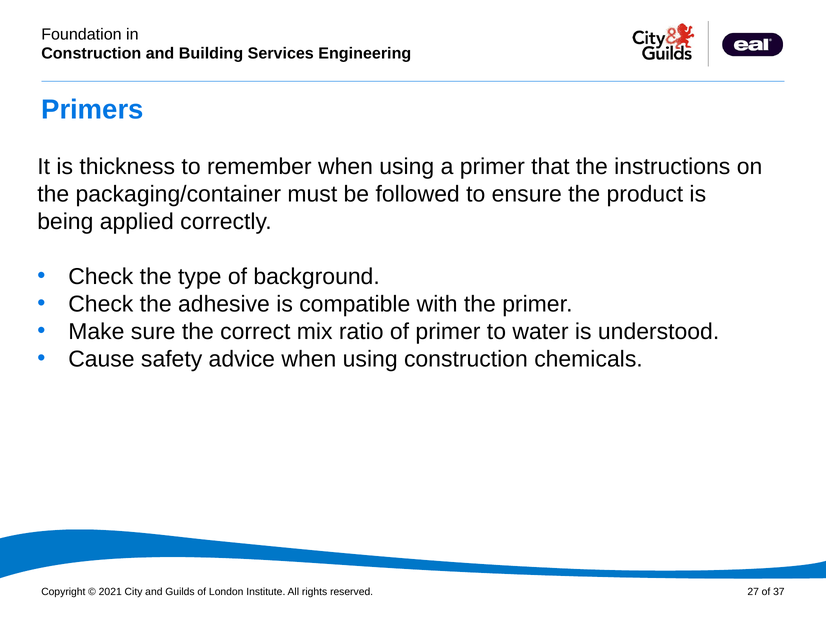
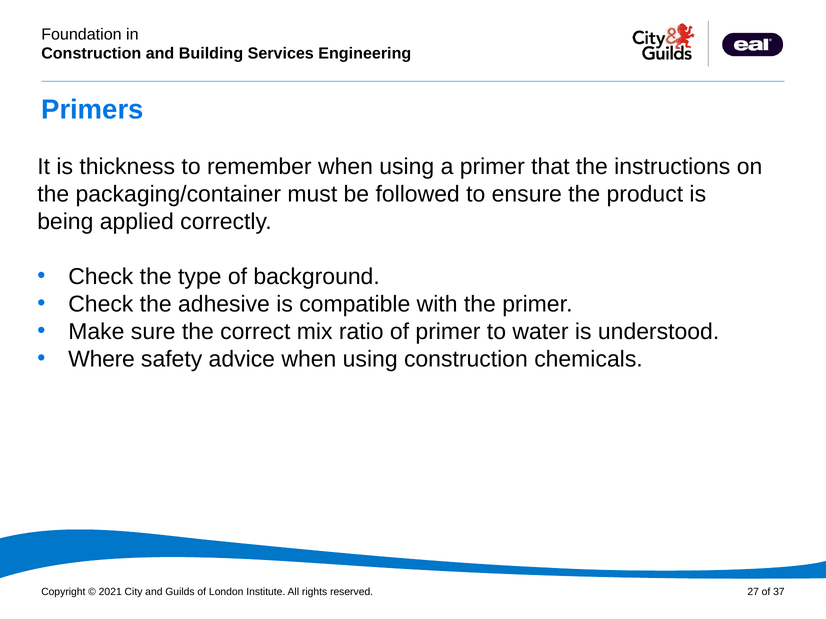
Cause: Cause -> Where (102, 359)
